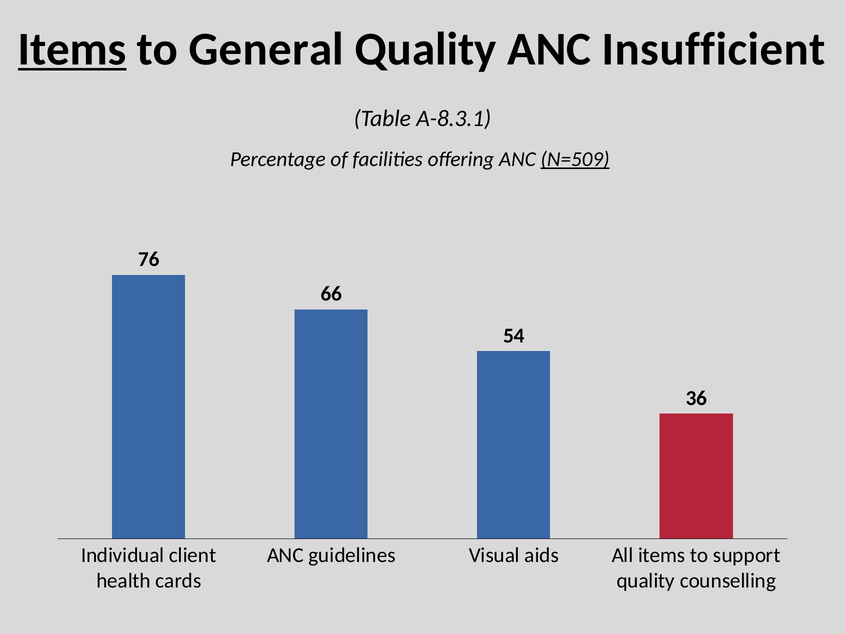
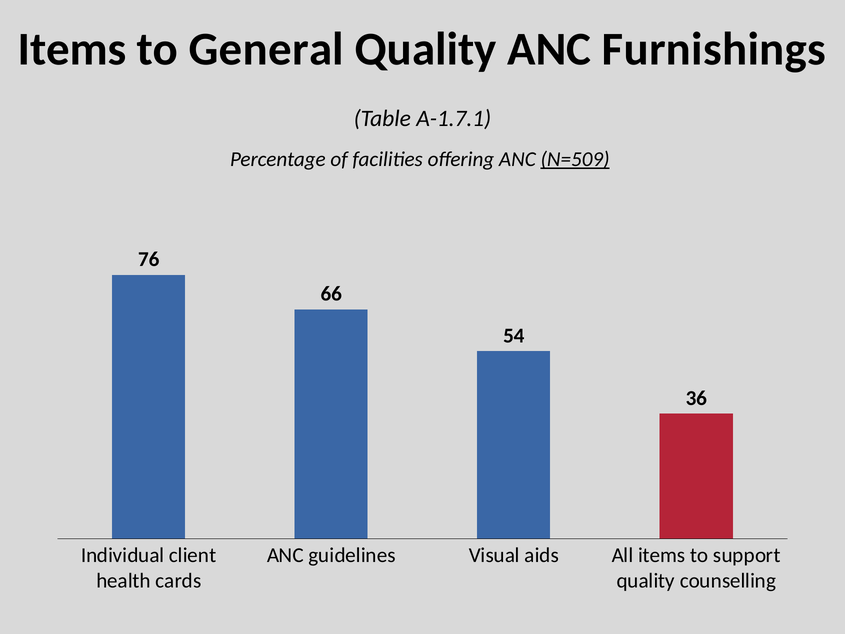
Items underline: present -> none (72, 49)
Insufficient: Insufficient -> Furnishings (714, 49)
A-8.3.1: A-8.3.1 -> A-1.7.1 (454, 118)
